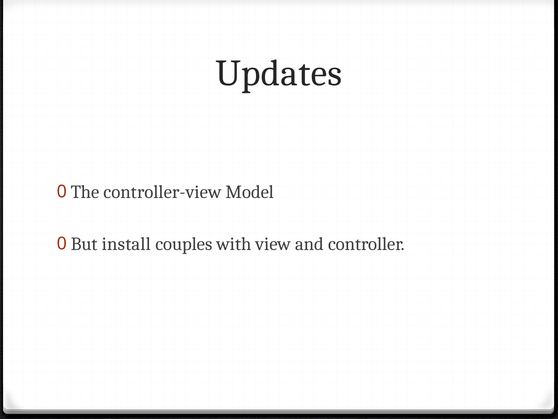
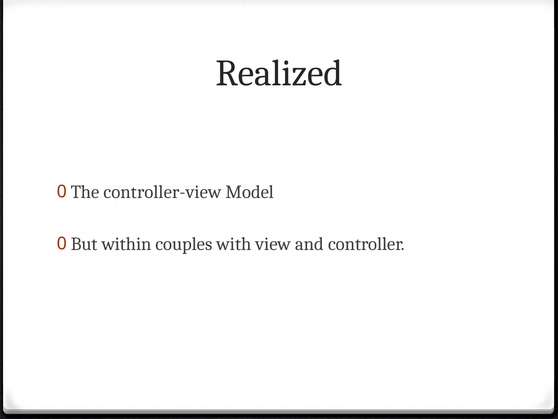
Updates: Updates -> Realized (279, 73)
install: install -> within (127, 244)
